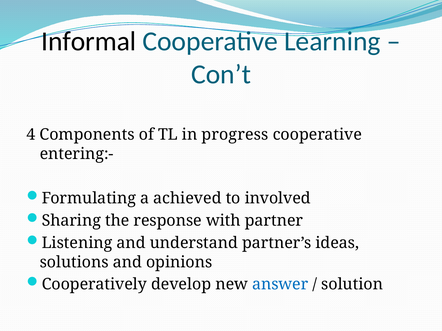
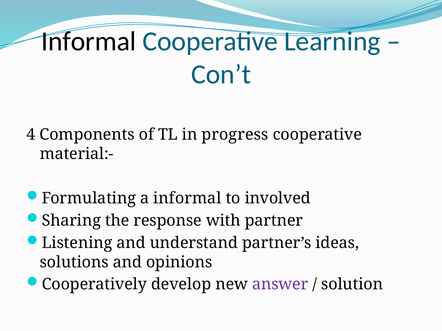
entering:-: entering:- -> material:- (77, 154)
a achieved: achieved -> informal (187, 199)
answer colour: blue -> purple (280, 285)
